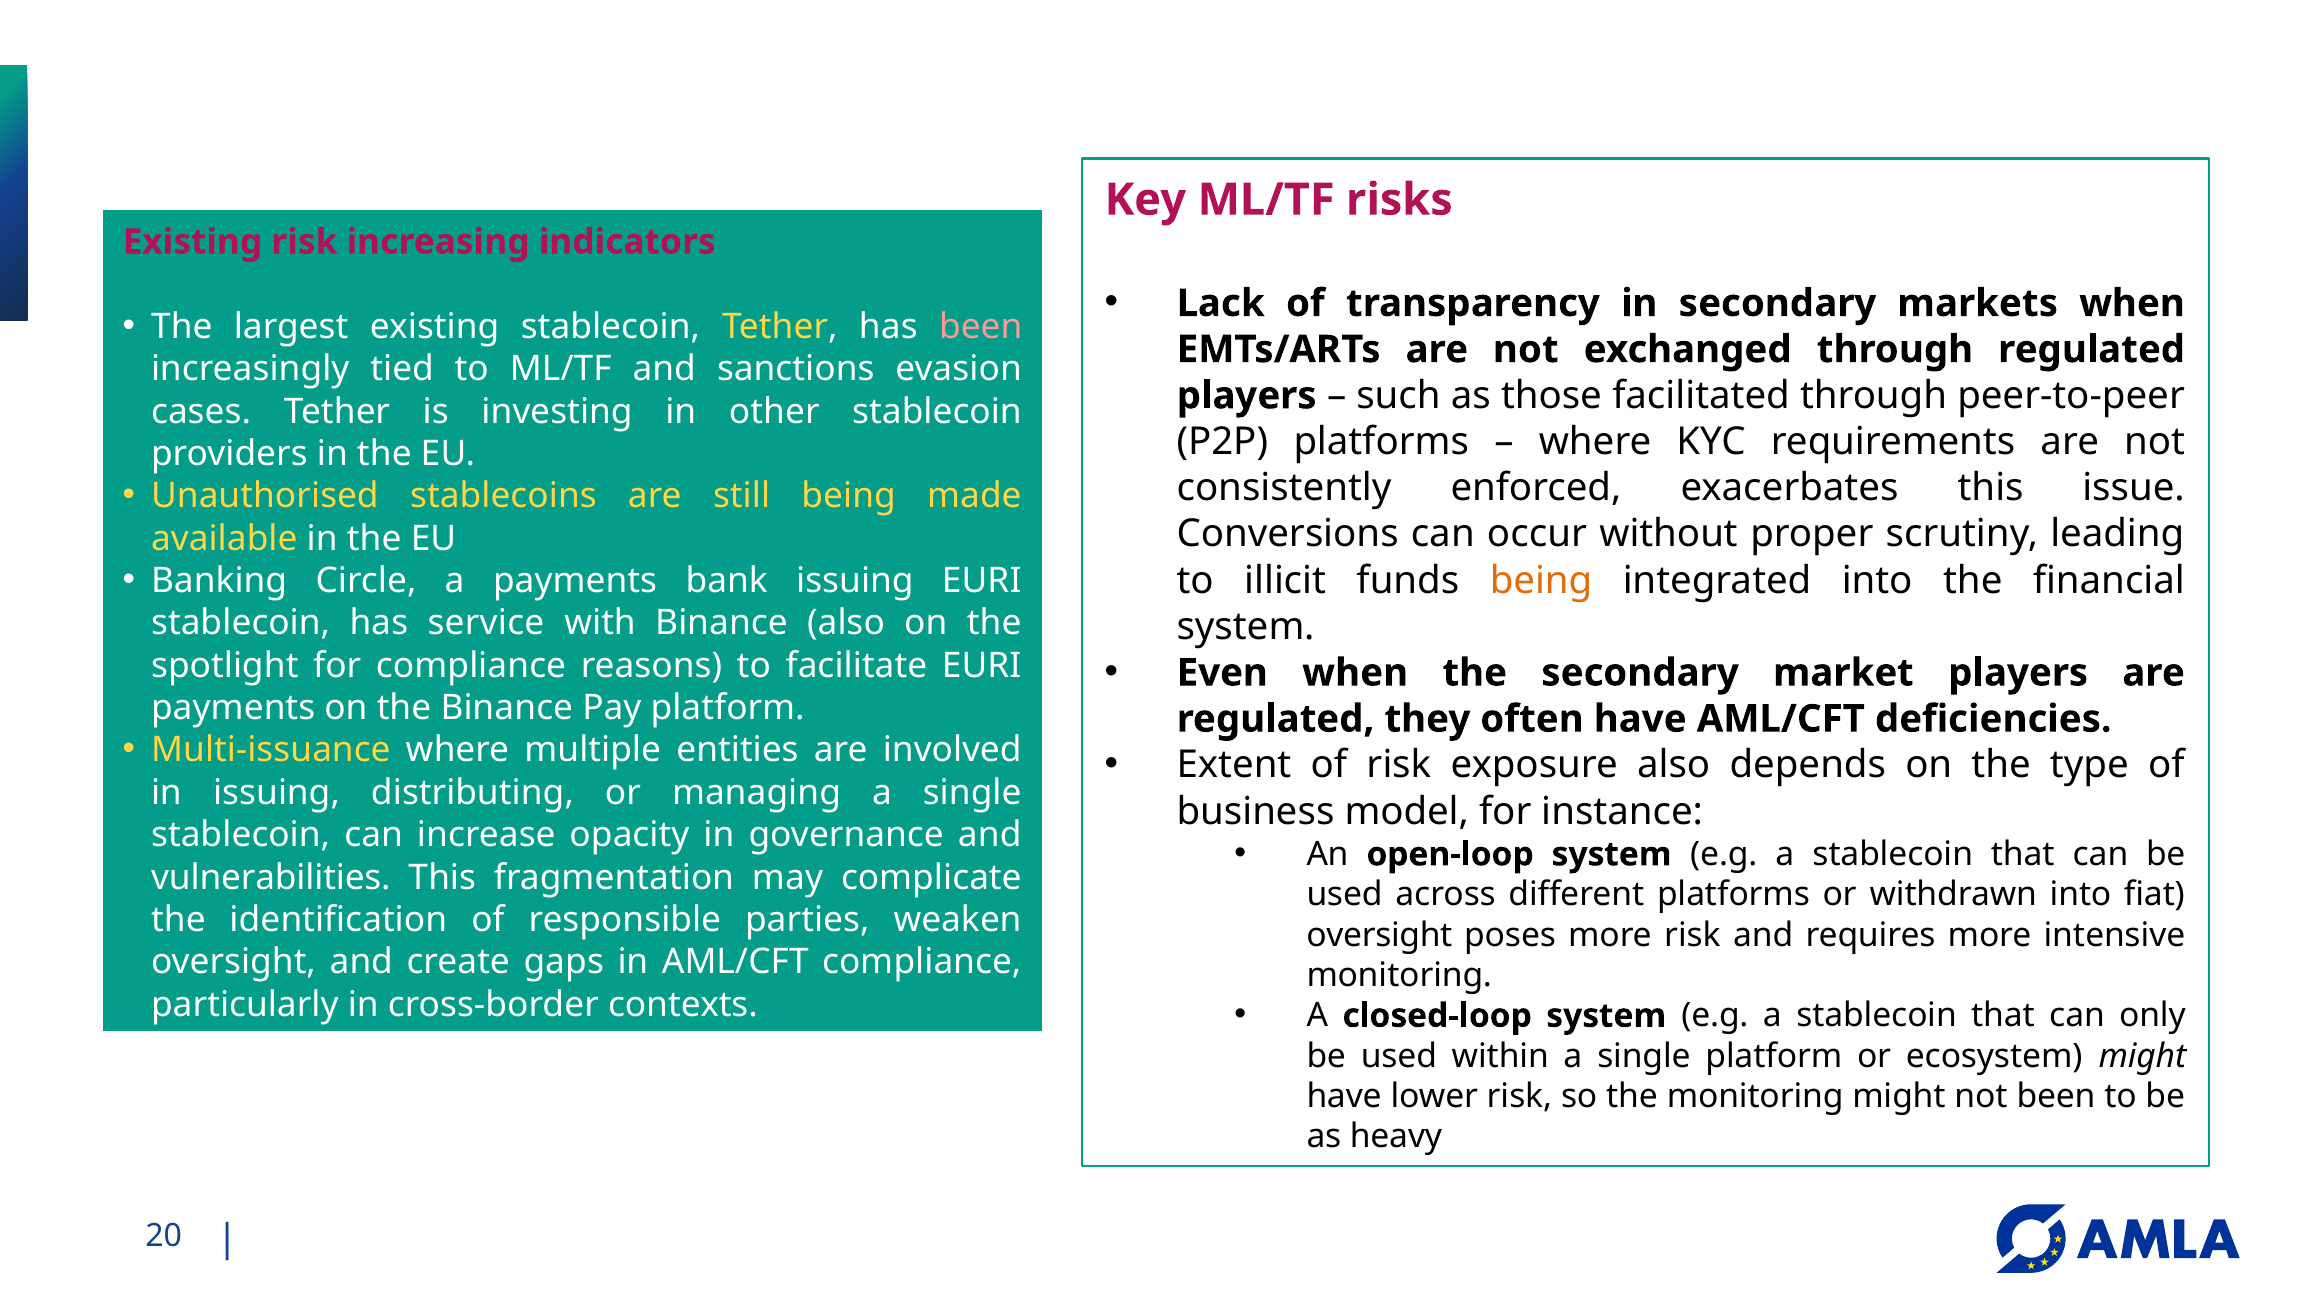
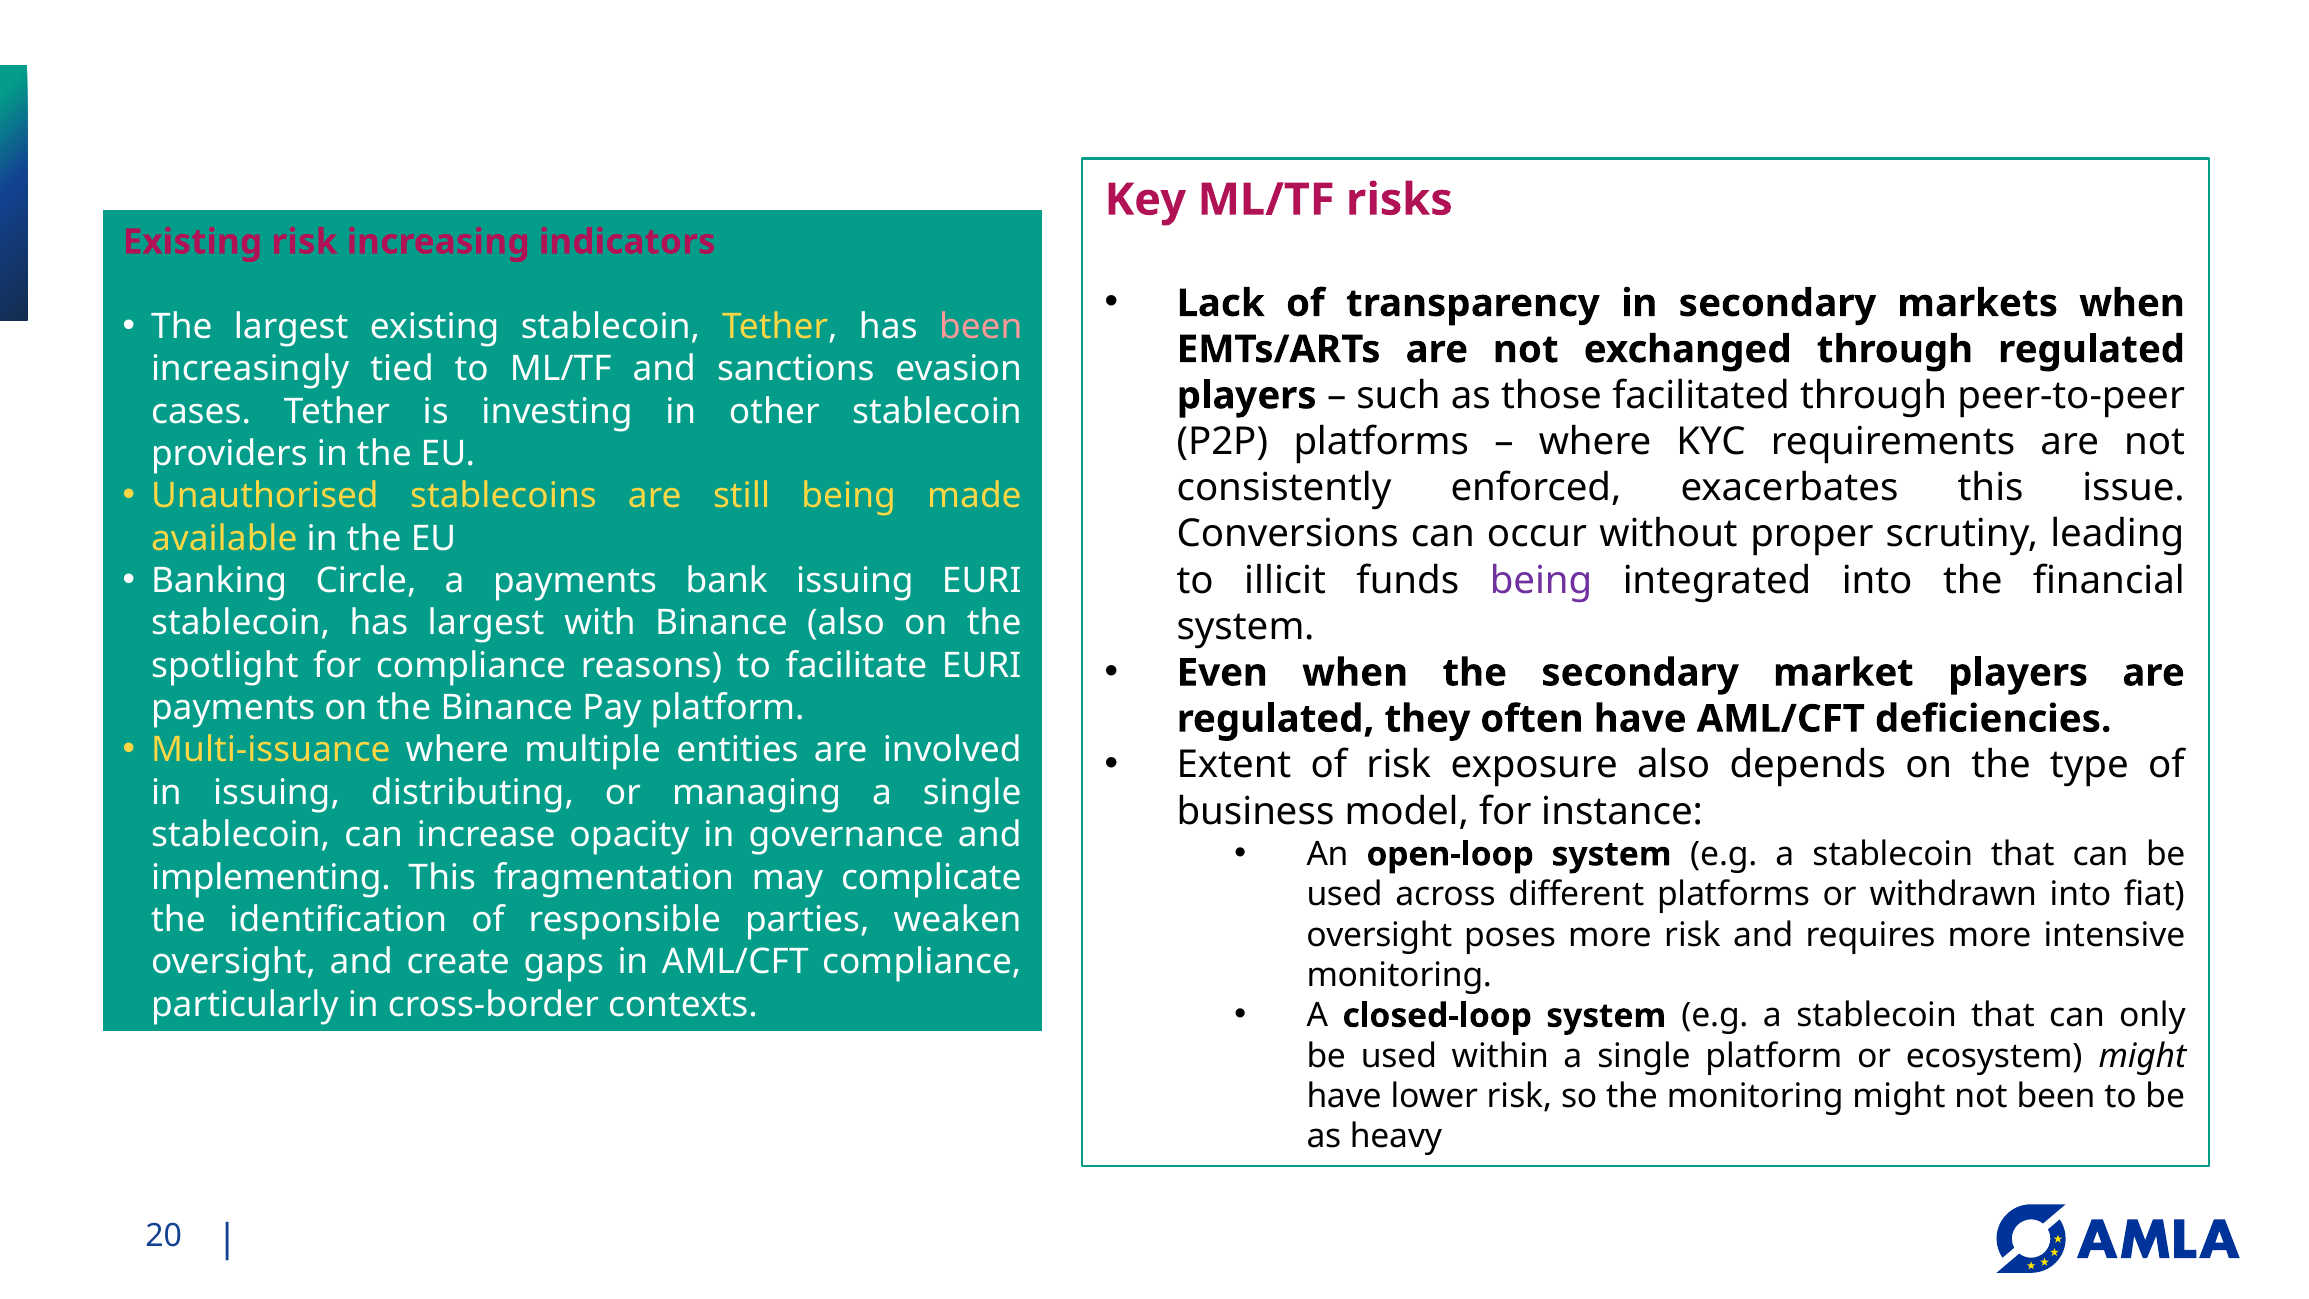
being colour: orange -> purple (1541, 580)
has service: service -> largest (486, 623)
vulnerabilities: vulnerabilities -> implementing (271, 877)
